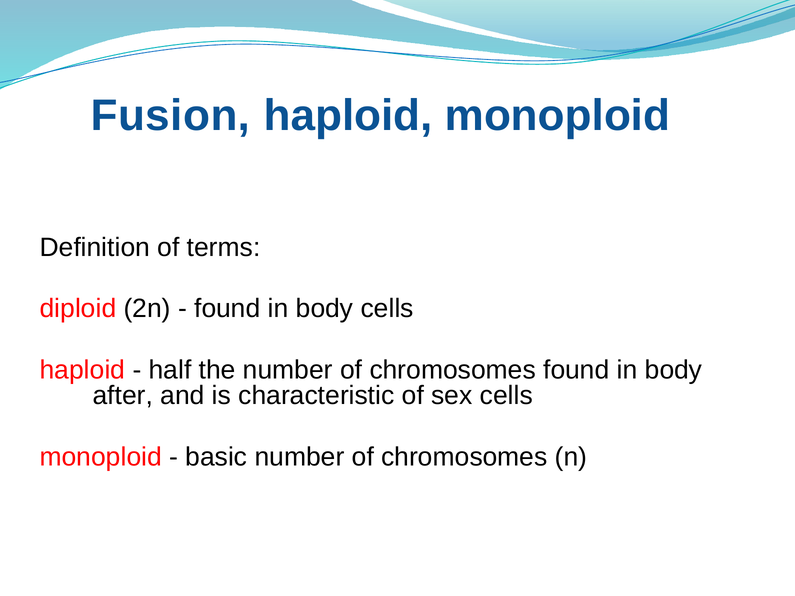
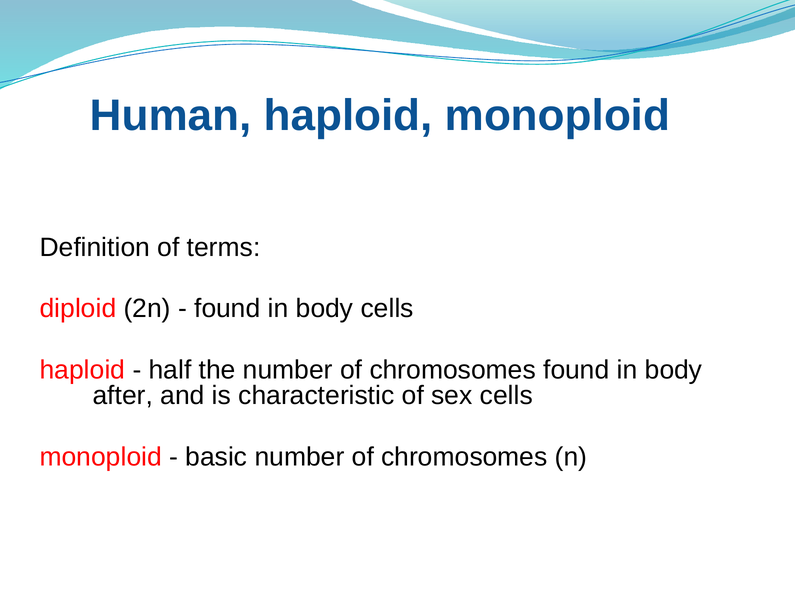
Fusion: Fusion -> Human (171, 116)
